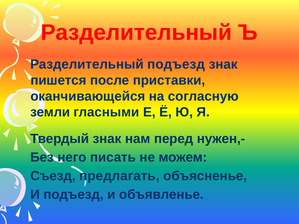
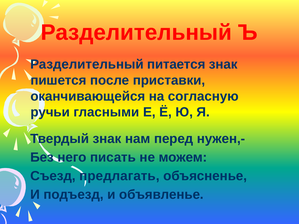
Разделительный подъезд: подъезд -> питается (176, 64)
земли: земли -> ручьи (50, 112)
